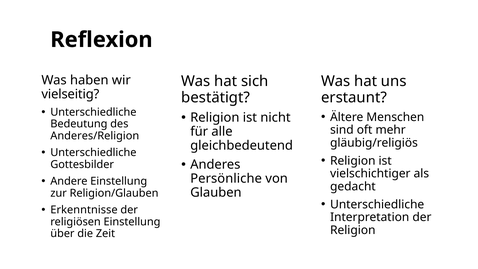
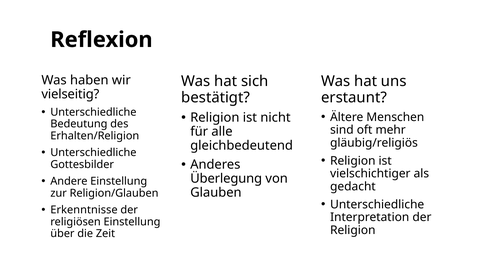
Anderes/Religion: Anderes/Religion -> Erhalten/Religion (95, 136)
Persönliche: Persönliche -> Überlegung (226, 179)
